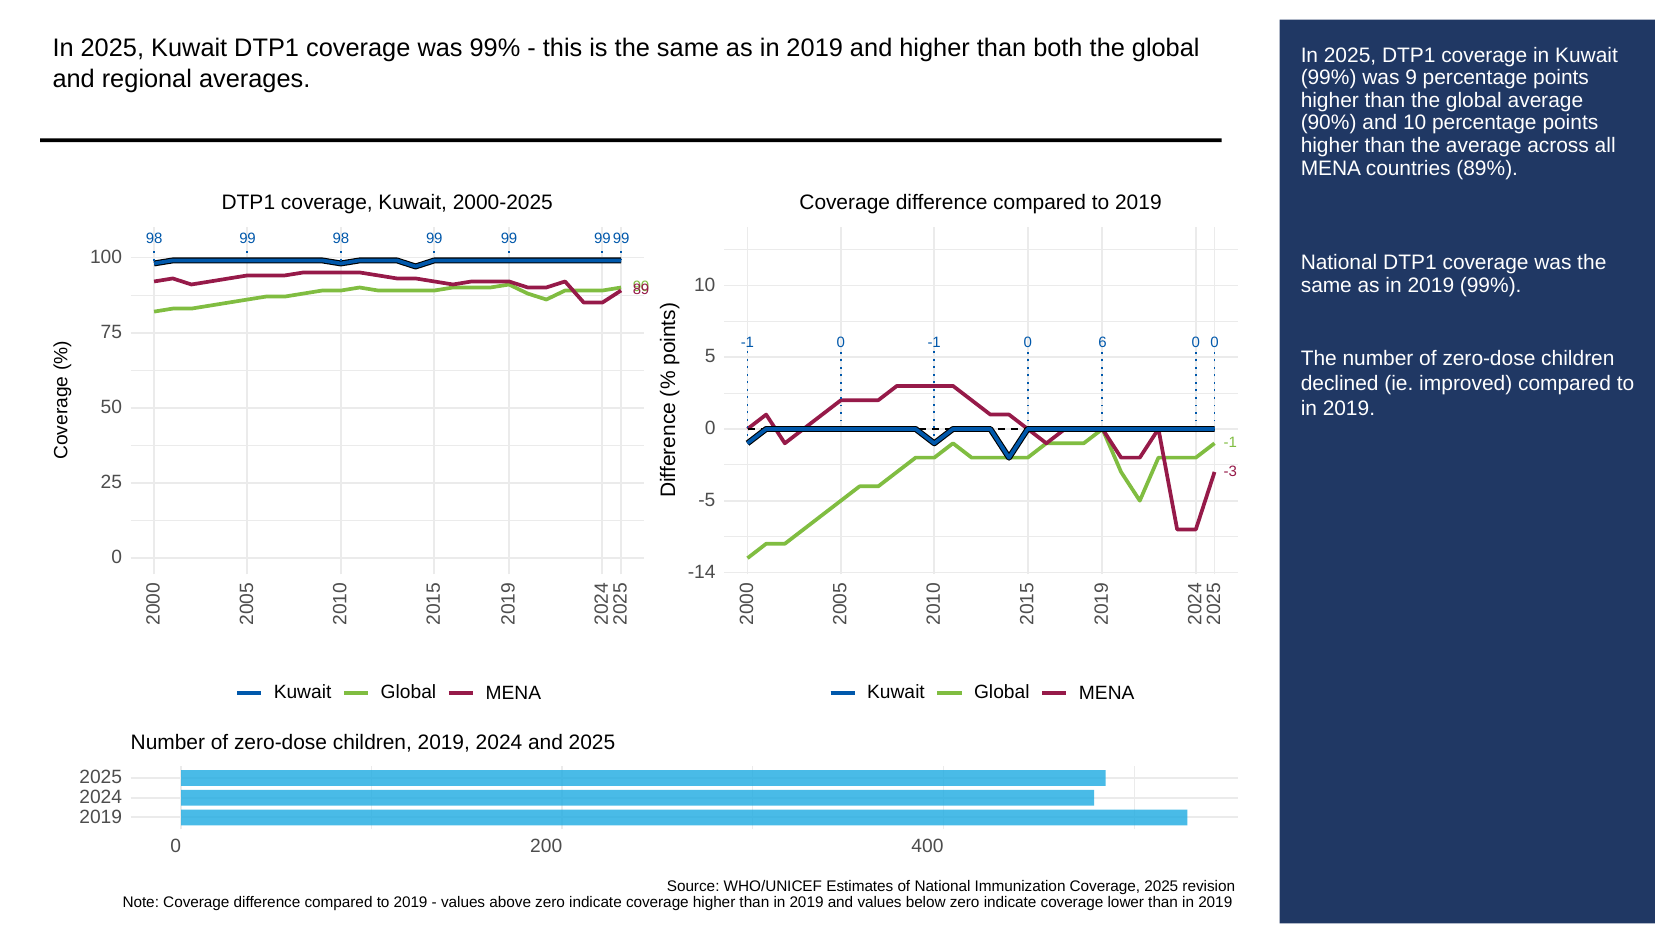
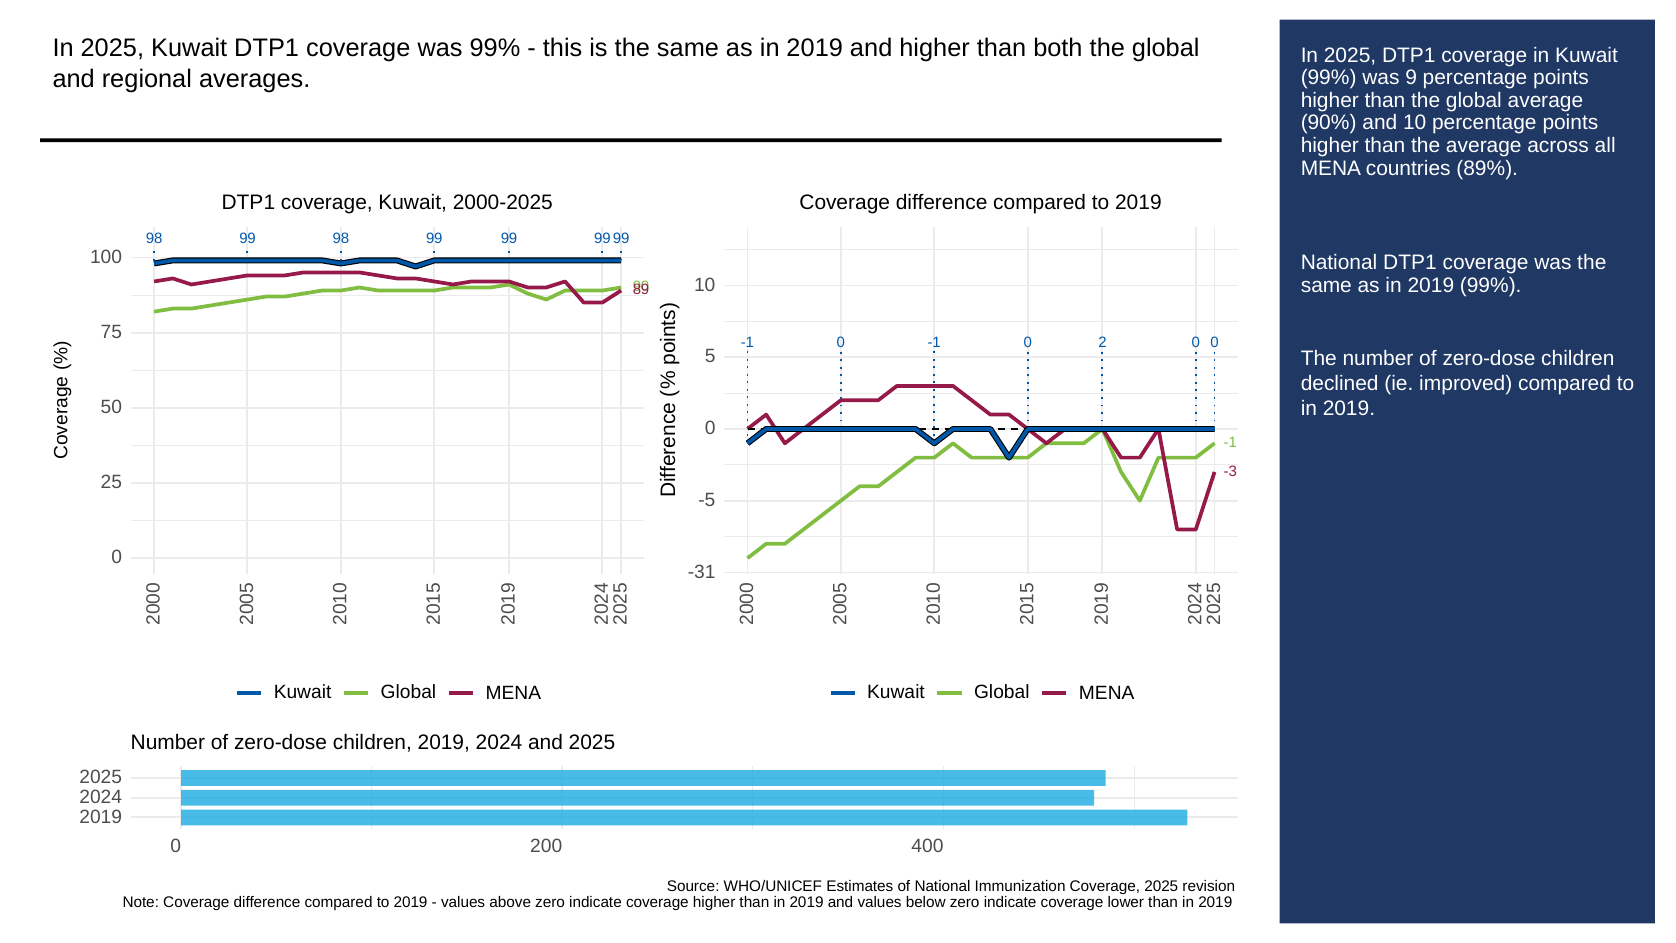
-1 0 6: 6 -> 2 (1102, 342)
-14: -14 -> -31 (702, 572)
